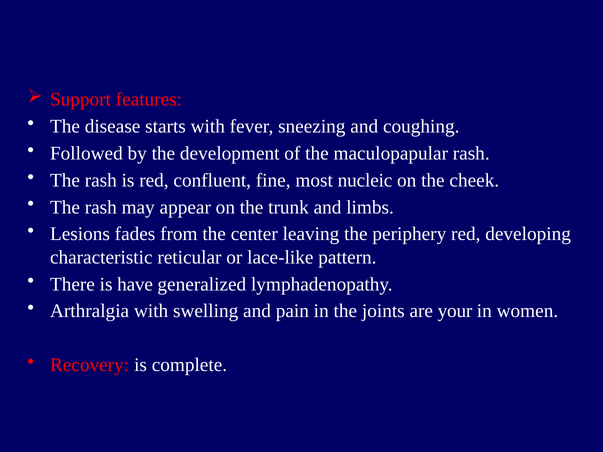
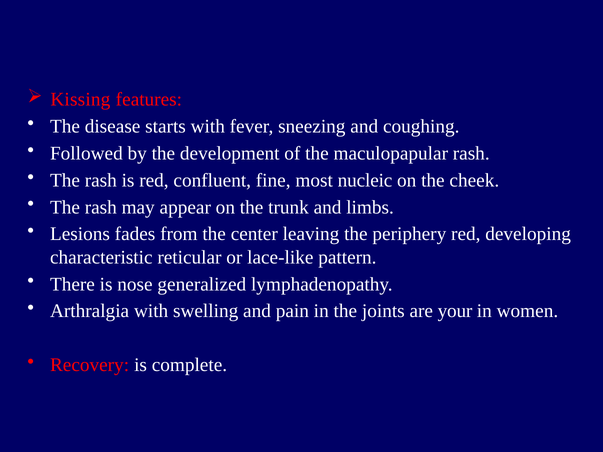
Support: Support -> Kissing (80, 100)
have: have -> nose (135, 284)
